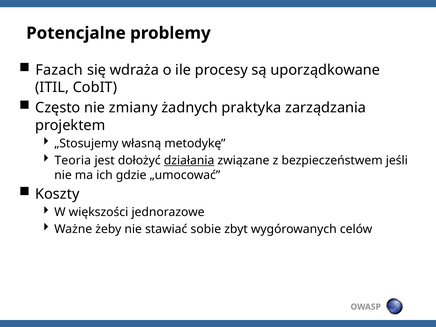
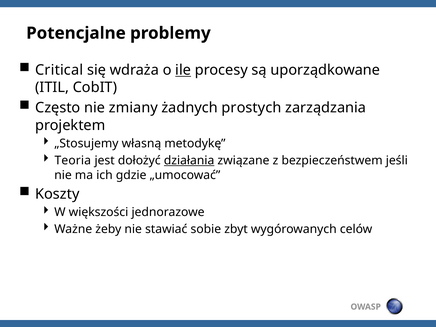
Fazach: Fazach -> Critical (59, 70)
ile underline: none -> present (183, 70)
praktyka: praktyka -> prostych (252, 108)
